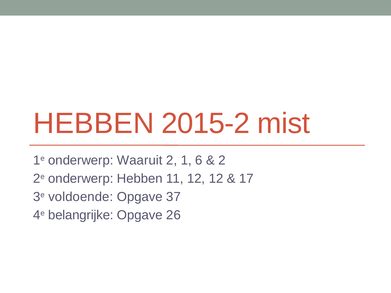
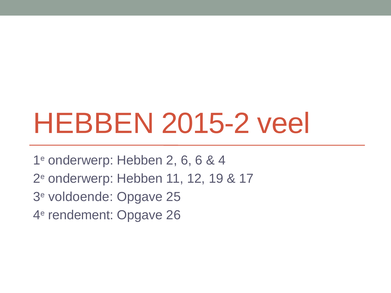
mist: mist -> veel (284, 124)
1e onderwerp Waaruit: Waaruit -> Hebben (140, 161)
2 1: 1 -> 6 (186, 161)
2: 2 -> 4 (222, 161)
12 12: 12 -> 19 (216, 179)
37: 37 -> 25 (174, 197)
belangrijke: belangrijke -> rendement (81, 215)
